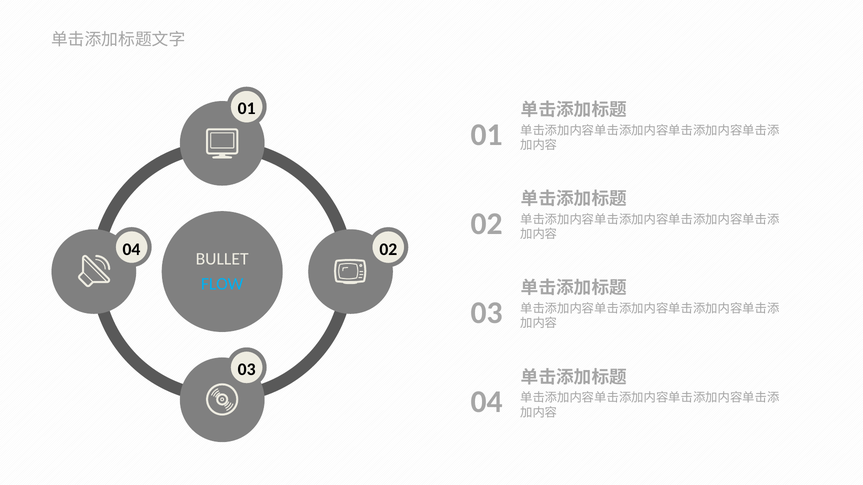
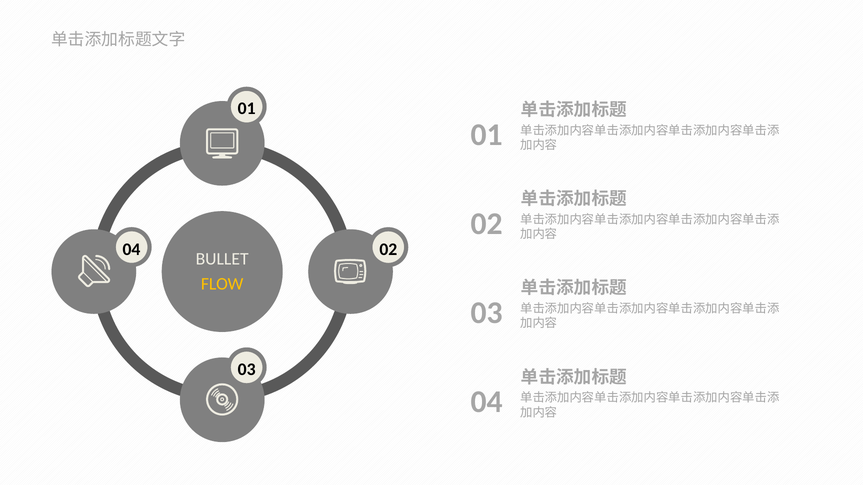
FLOW colour: light blue -> yellow (222, 284)
